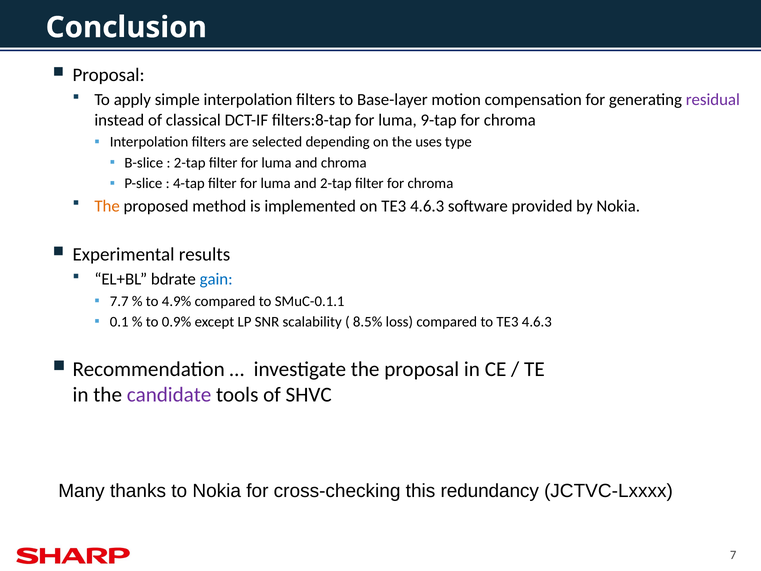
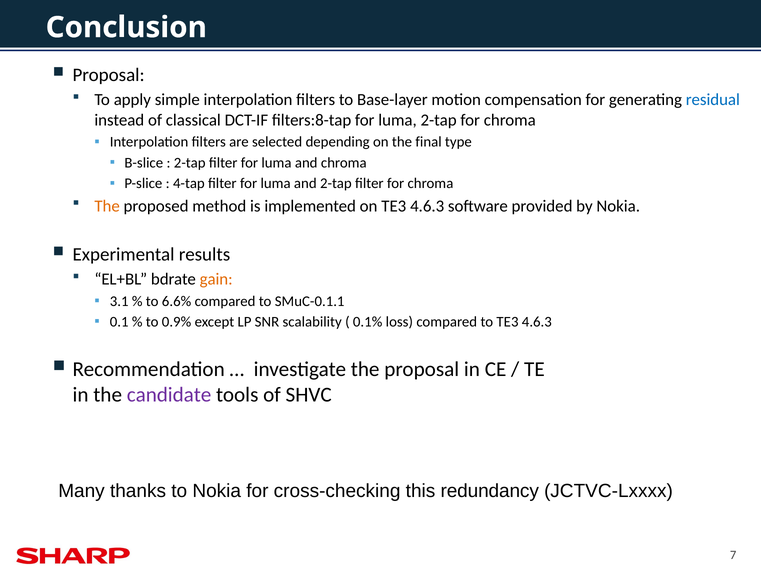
residual colour: purple -> blue (713, 100)
luma 9-tap: 9-tap -> 2-tap (439, 120)
uses: uses -> final (429, 142)
gain colour: blue -> orange (216, 279)
7.7: 7.7 -> 3.1 (119, 301)
4.9%: 4.9% -> 6.6% (177, 301)
8.5%: 8.5% -> 0.1% (368, 322)
